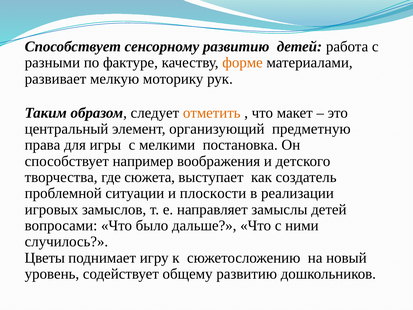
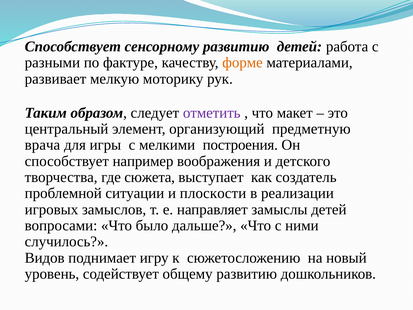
отметить colour: orange -> purple (212, 113)
права: права -> врача (42, 145)
постановка: постановка -> построения (240, 145)
Цветы: Цветы -> Видов (45, 258)
